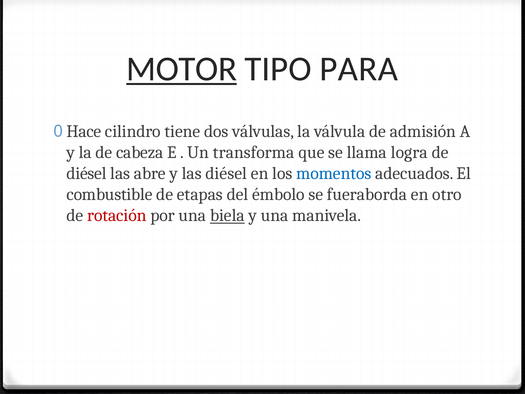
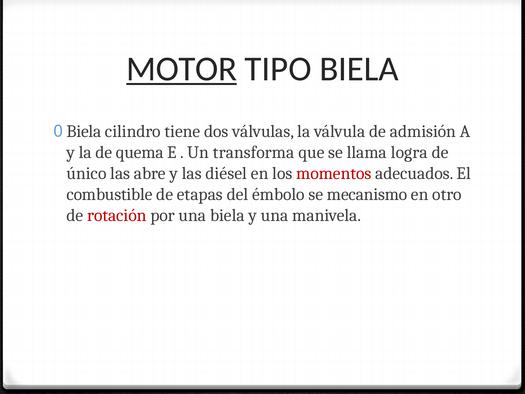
TIPO PARA: PARA -> BIELA (359, 69)
Hace: Hace -> Biela (84, 131)
cabeza: cabeza -> quema (140, 152)
diésel: diésel -> único (86, 173)
momentos colour: blue -> red (334, 173)
fueraborda: fueraborda -> mecanismo (367, 194)
biela underline: present -> none (227, 215)
